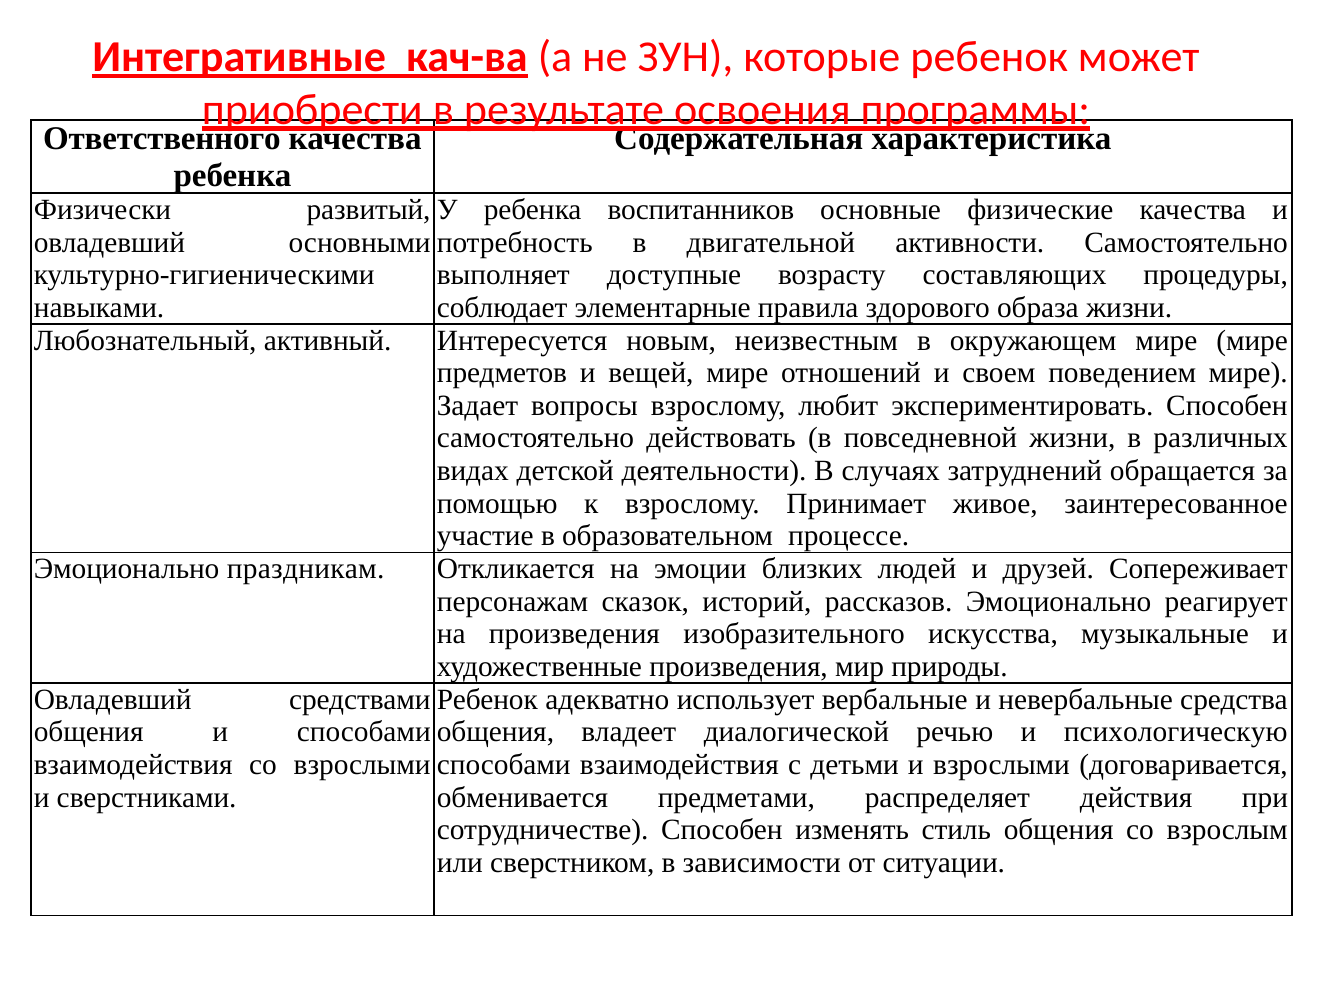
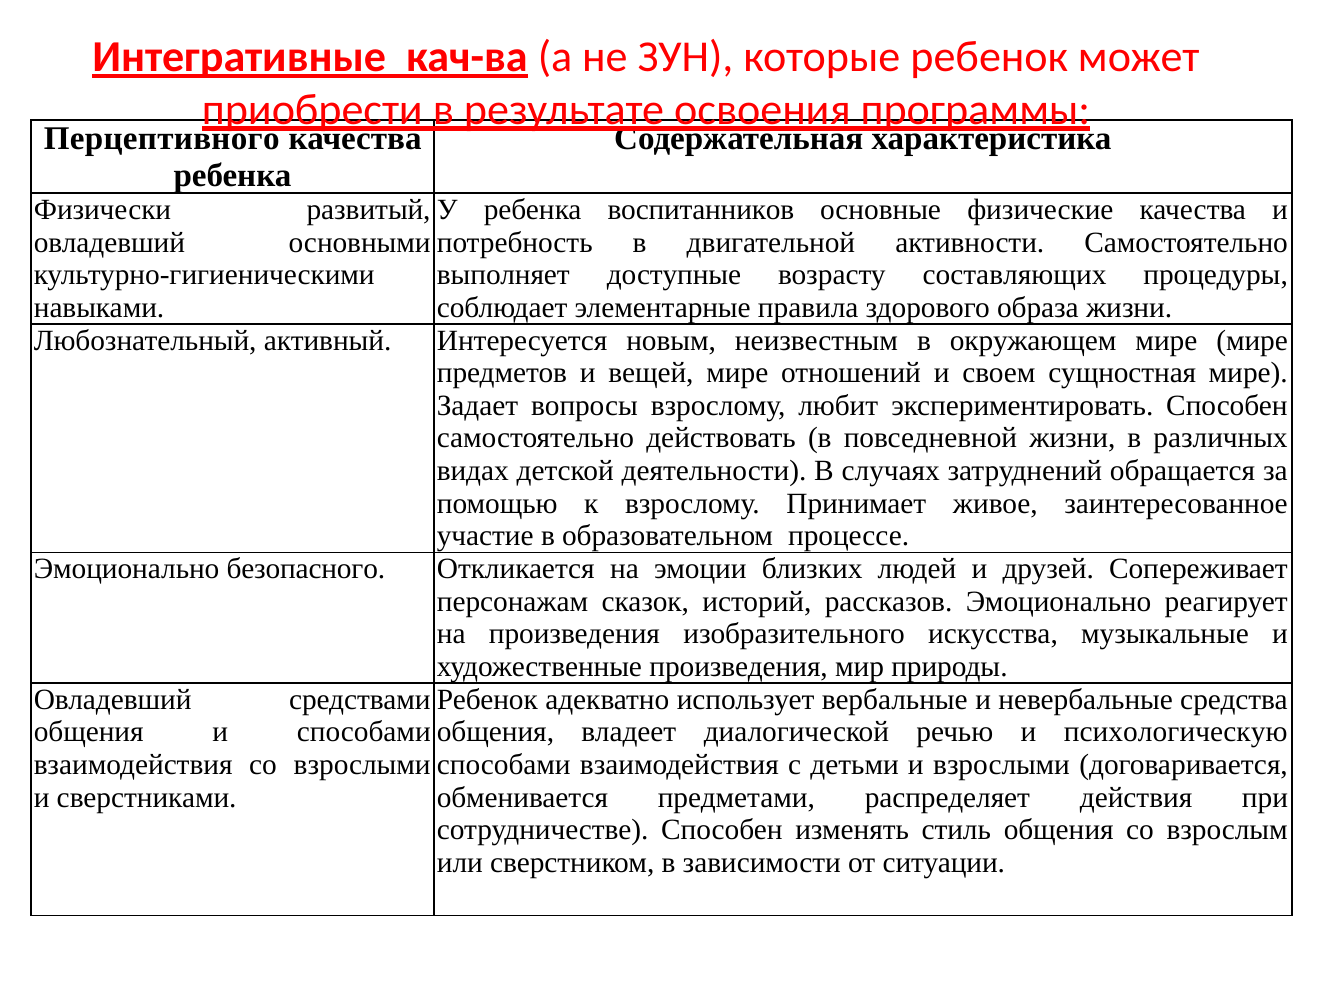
Ответственного: Ответственного -> Перцептивного (162, 139)
поведением: поведением -> сущностная (1122, 373)
праздникам: праздникам -> безопасного (306, 569)
